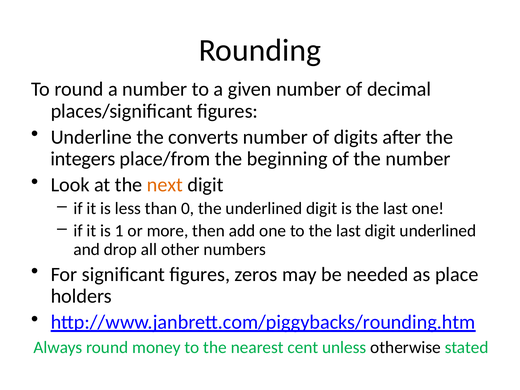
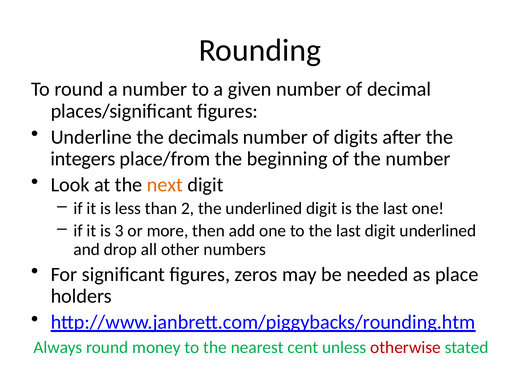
converts: converts -> decimals (203, 137)
0: 0 -> 2 (188, 209)
1: 1 -> 3 (119, 231)
otherwise colour: black -> red (406, 347)
